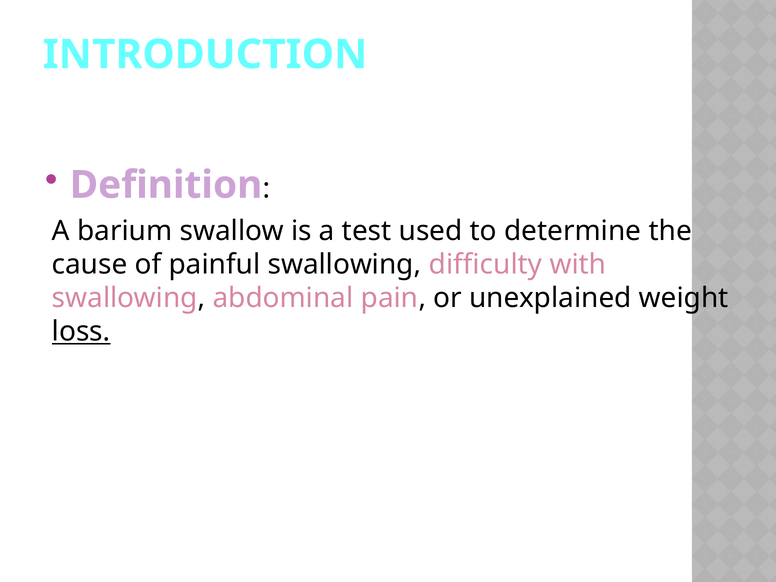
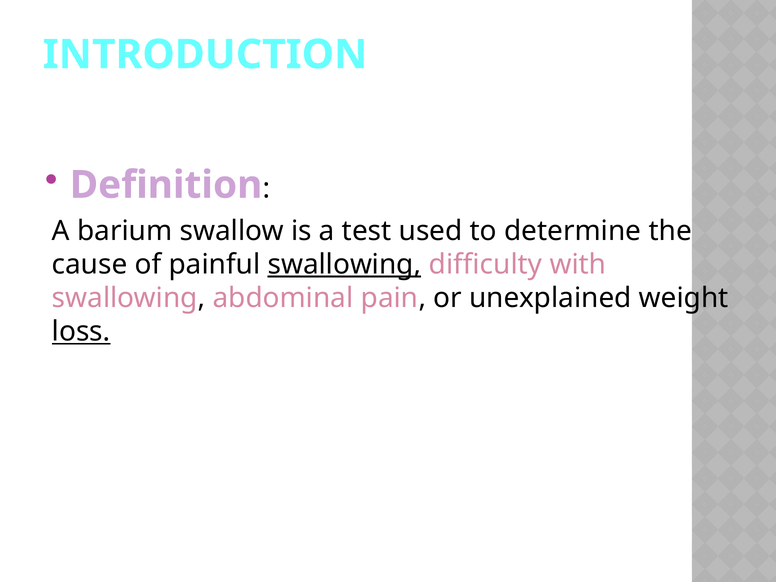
swallowing underline: none -> present (344, 264)
